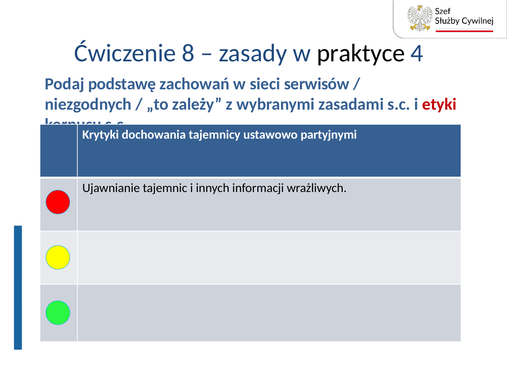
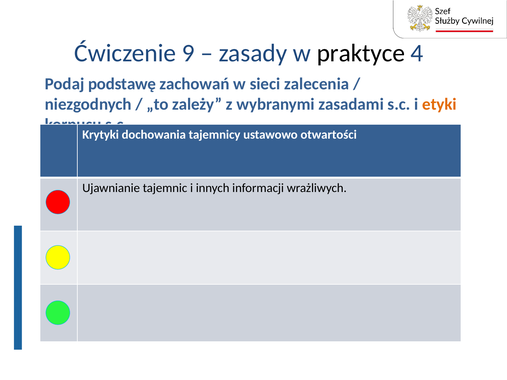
8: 8 -> 9 (188, 53)
serwisów: serwisów -> zalecenia (317, 84)
etyki colour: red -> orange (439, 104)
partyjnymi: partyjnymi -> otwartości (329, 135)
